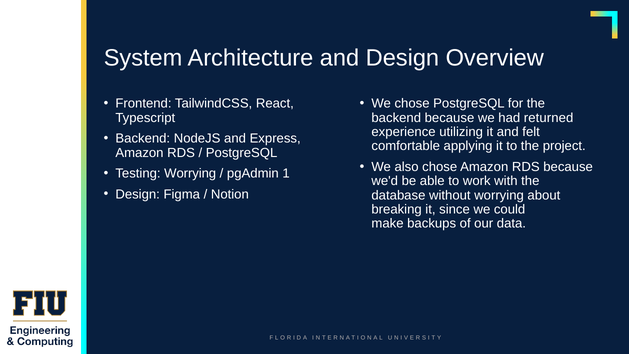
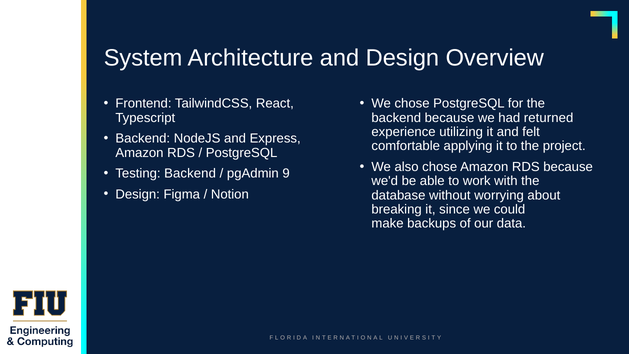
Testing Worrying: Worrying -> Backend (190, 173)
1: 1 -> 9 (286, 173)
